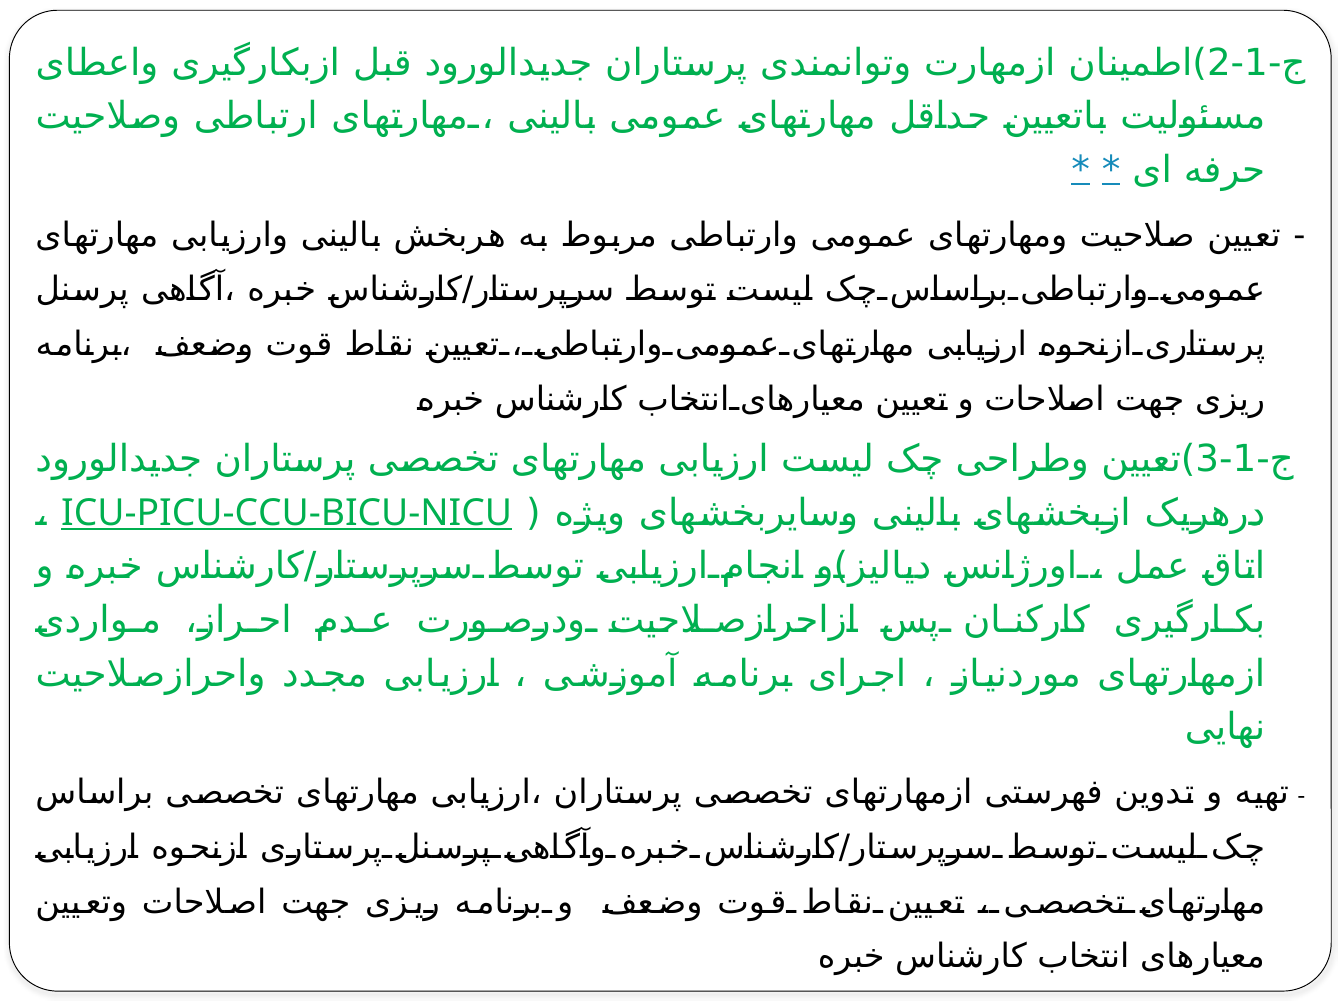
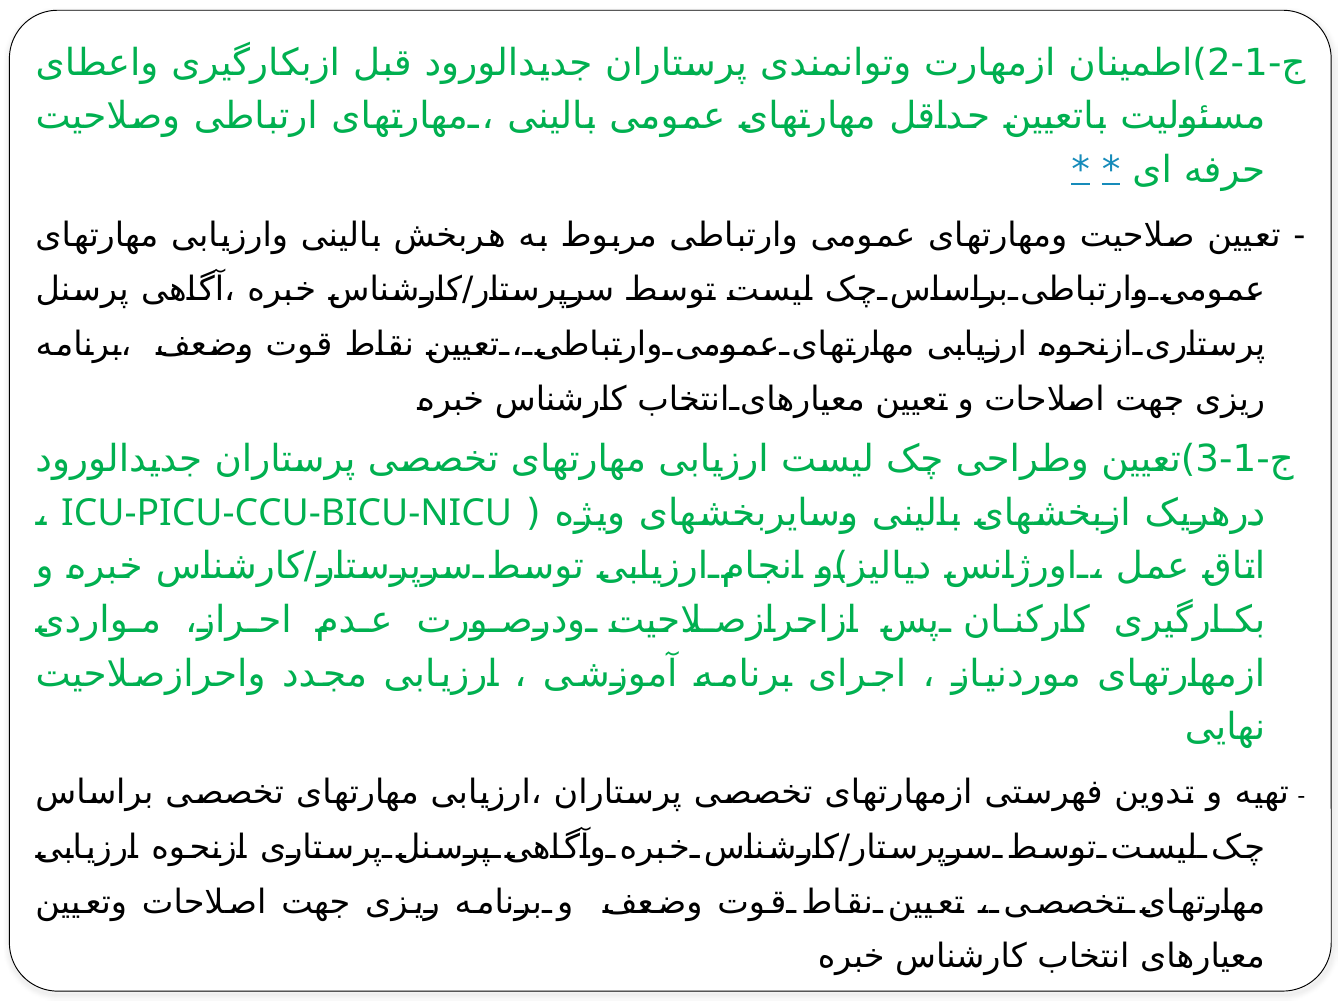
ICU-PICU-CCU-BICU-NICU underline: present -> none (287, 513)
